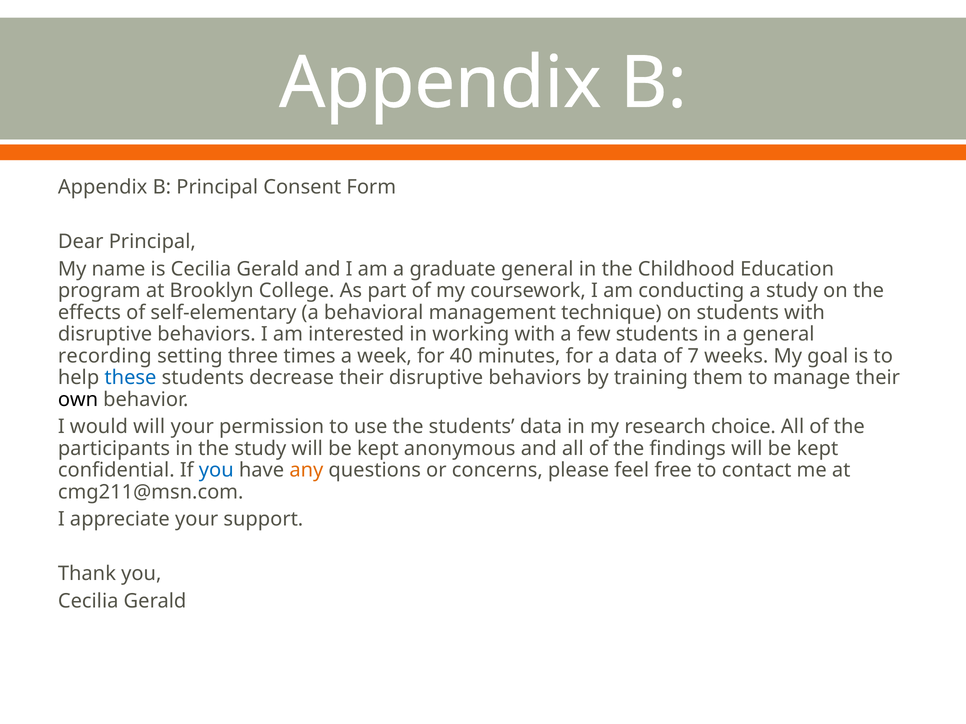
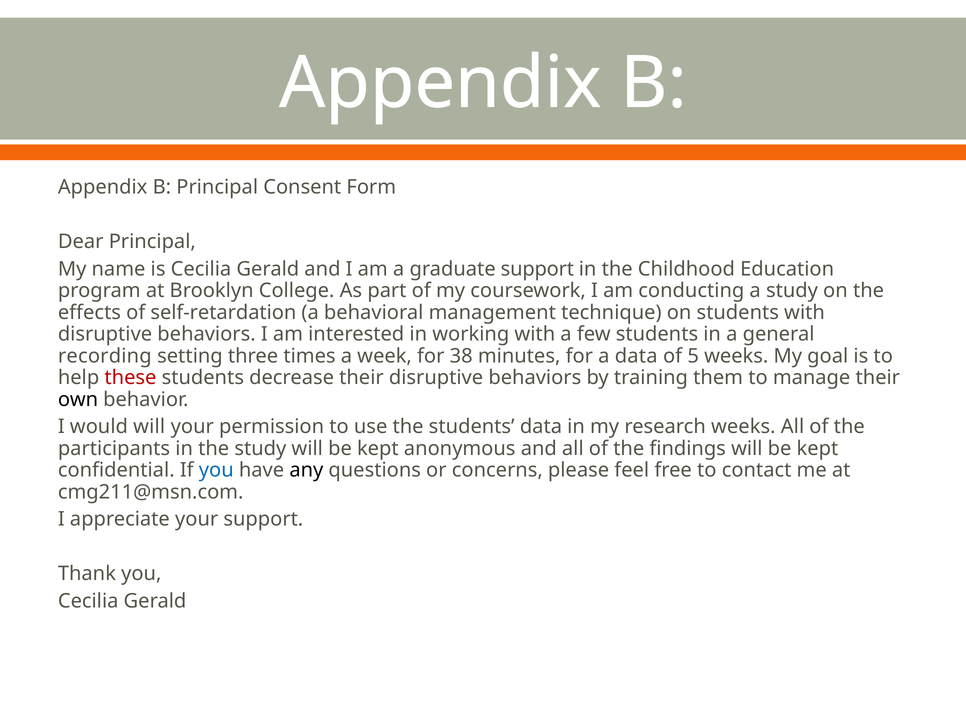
graduate general: general -> support (537, 269)
self-elementary: self-elementary -> self-retardation (223, 313)
40: 40 -> 38 (461, 356)
7: 7 -> 5 (693, 356)
these colour: blue -> red (130, 378)
research choice: choice -> weeks (743, 427)
any colour: orange -> black (306, 470)
